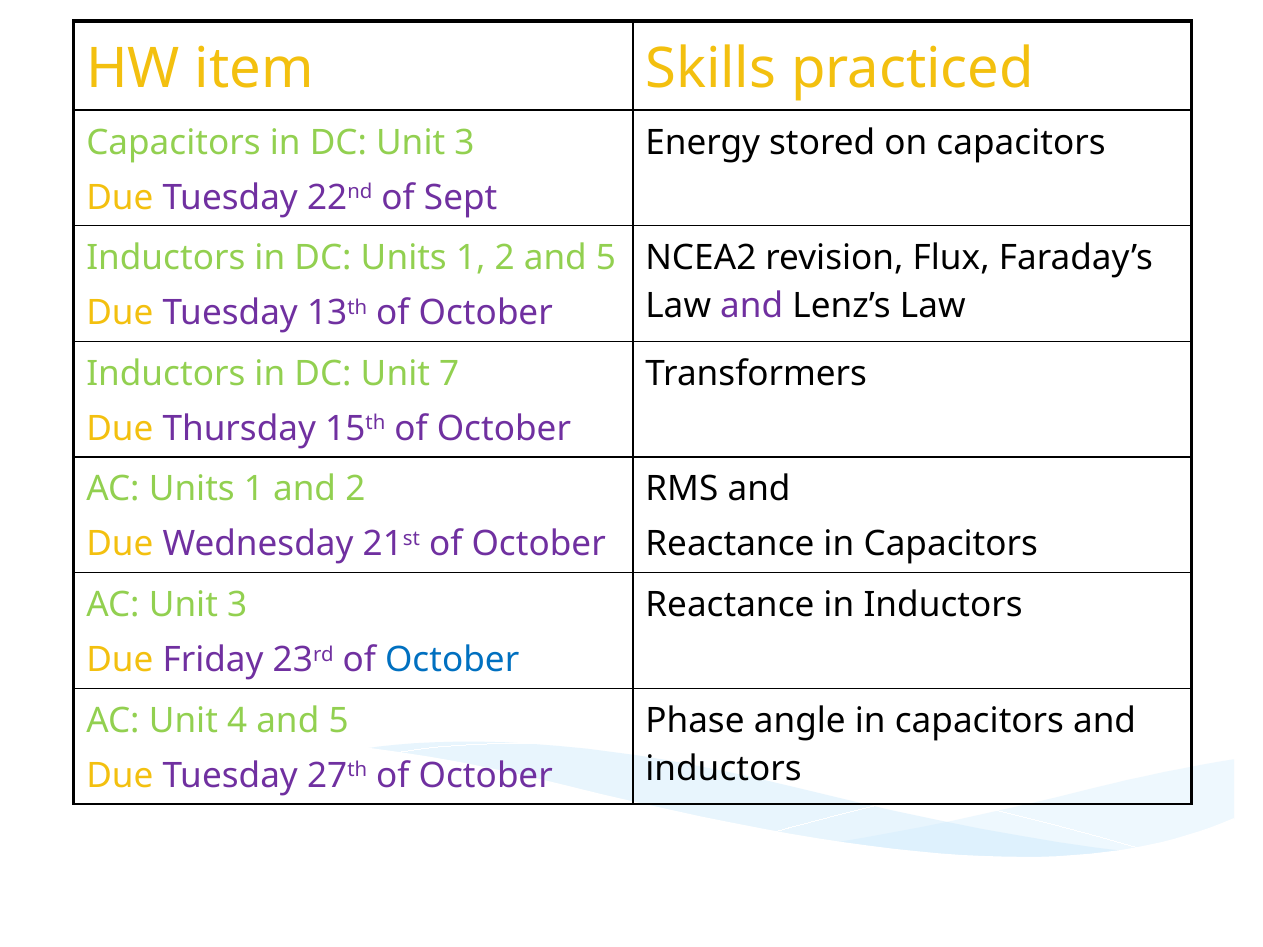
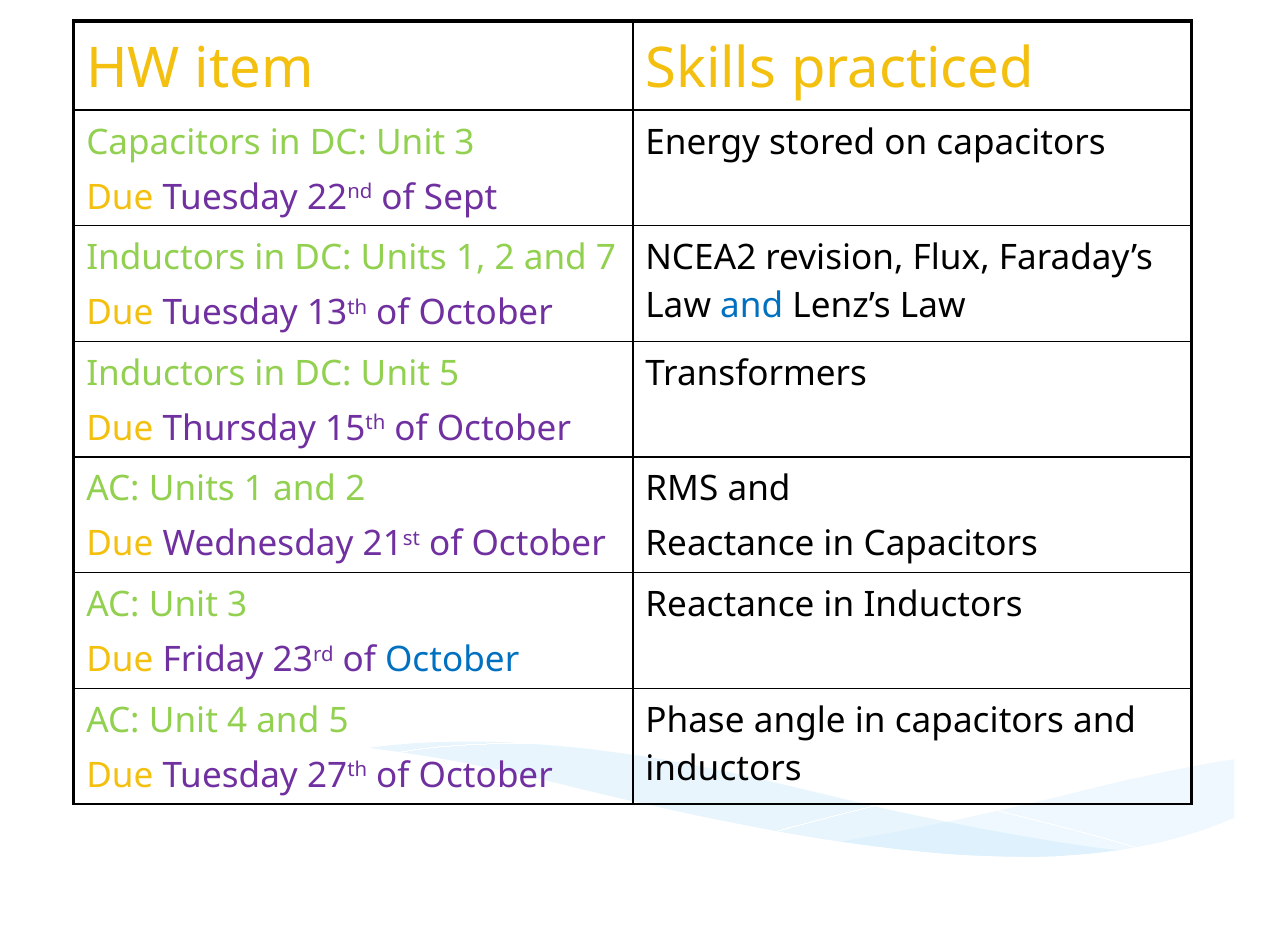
2 and 5: 5 -> 7 (606, 258)
and colour: purple -> blue (752, 306)
Unit 7: 7 -> 5 (449, 374)
